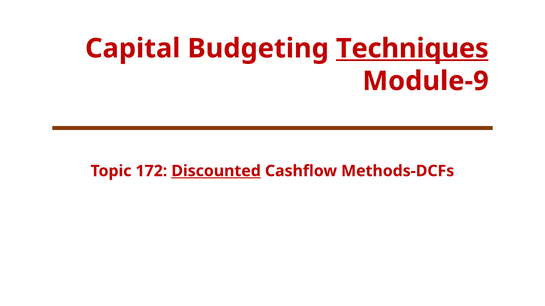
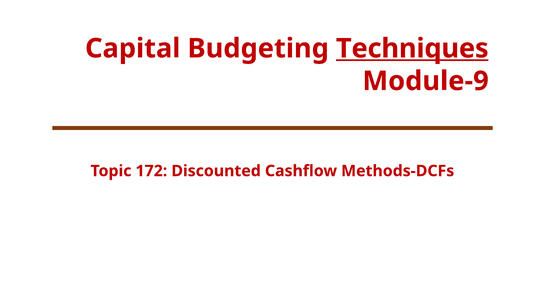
Discounted underline: present -> none (216, 171)
